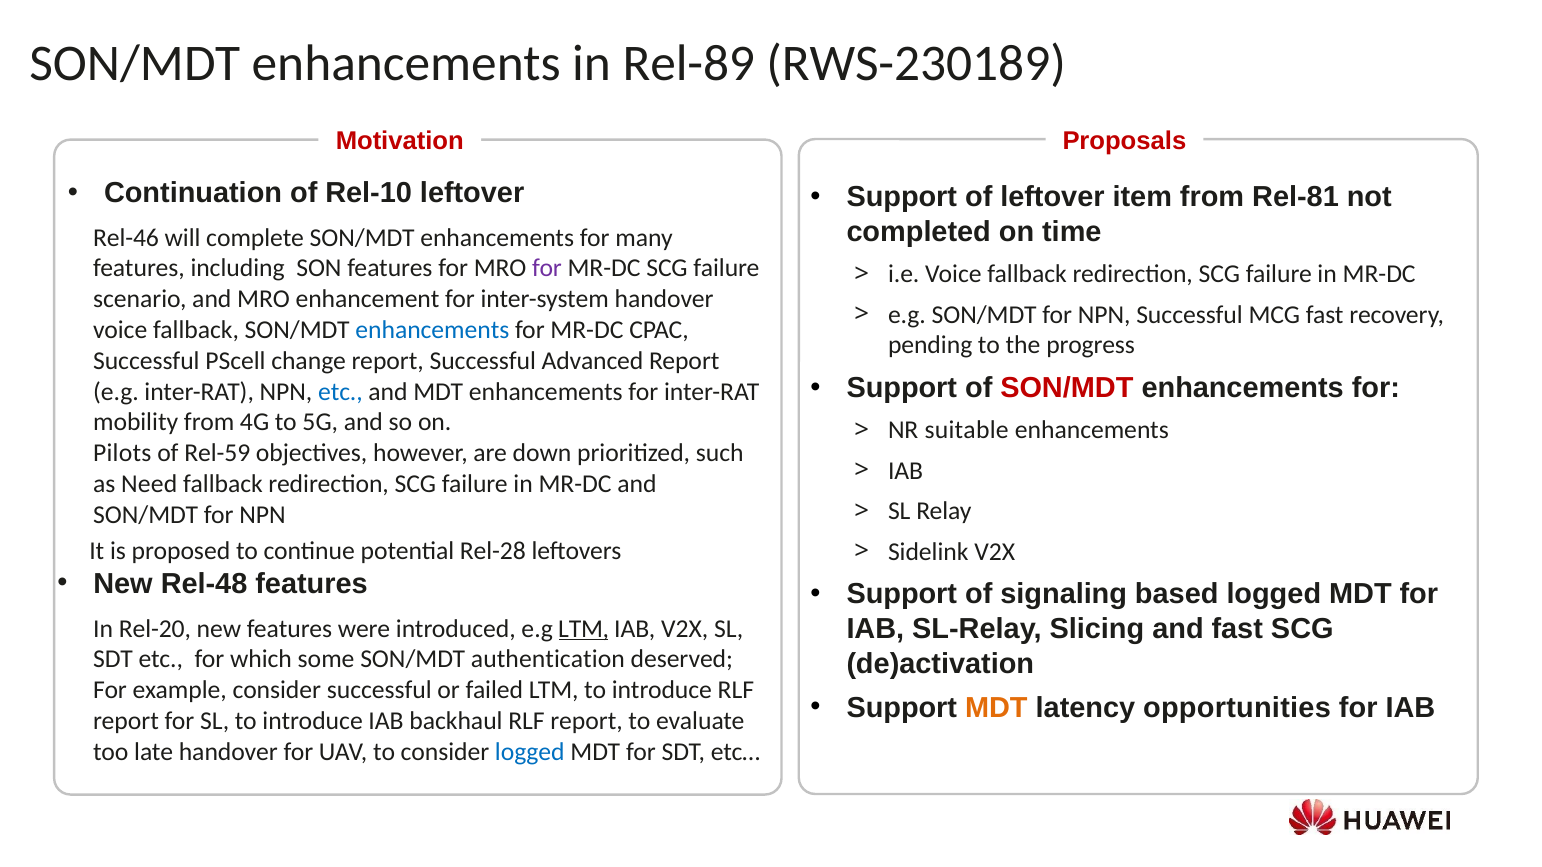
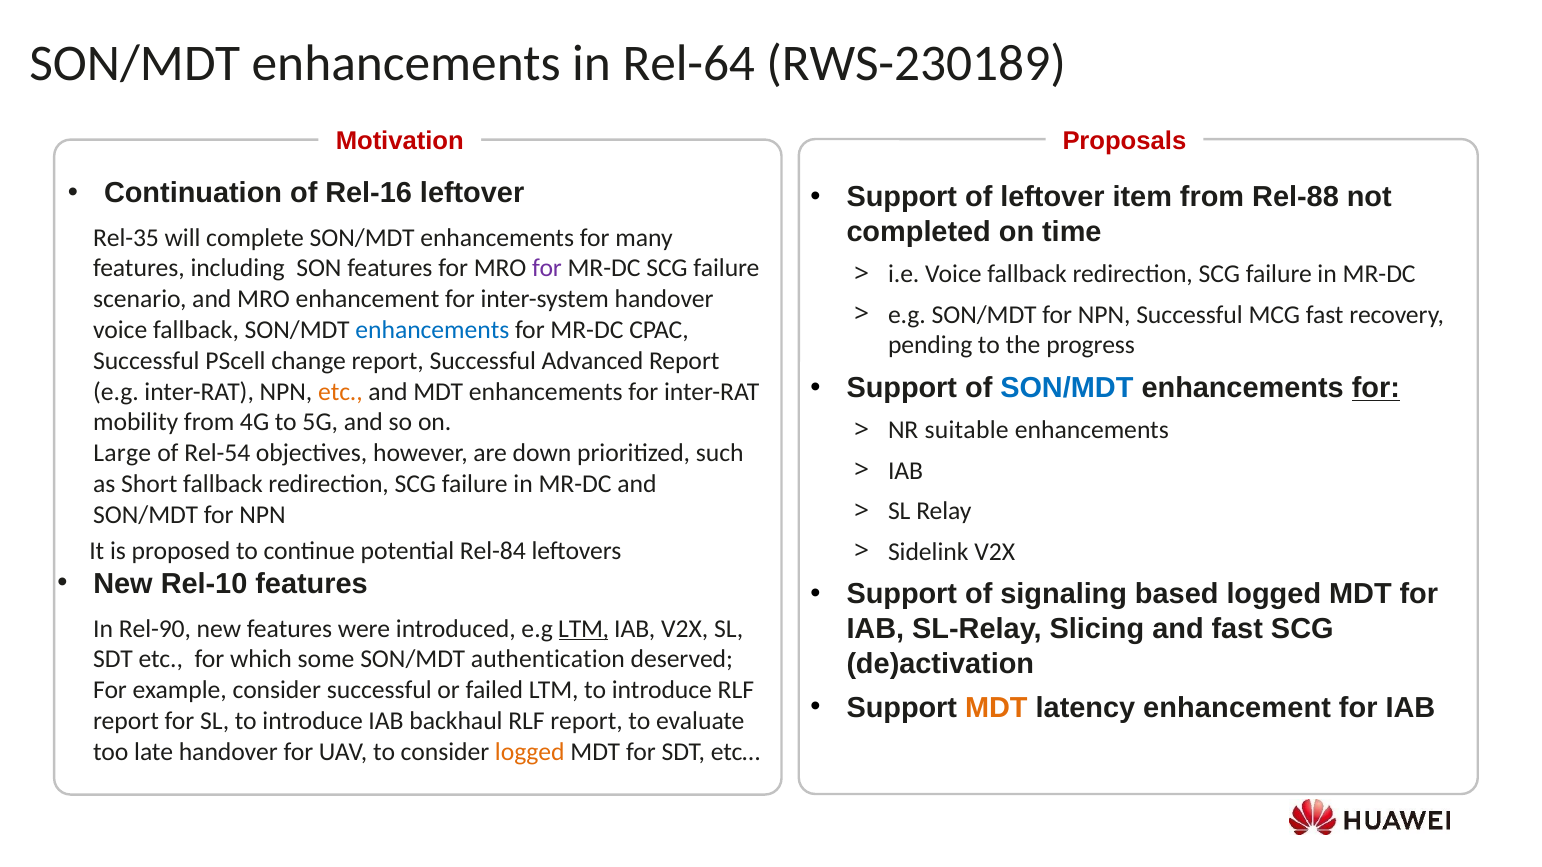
Rel-89: Rel-89 -> Rel-64 (689, 64)
Rel-10: Rel-10 -> Rel-16 (369, 193)
Rel-81: Rel-81 -> Rel-88 (1296, 197)
Rel-46: Rel-46 -> Rel-35 (126, 238)
SON/MDT colour: red -> blue (1067, 388)
for underline: none -> present (1376, 388)
etc colour: blue -> orange (340, 392)
Pilots: Pilots -> Large (122, 453)
Rel-59: Rel-59 -> Rel-54 (217, 453)
Need: Need -> Short (149, 484)
Rel-28: Rel-28 -> Rel-84 (493, 551)
Rel-48: Rel-48 -> Rel-10 (204, 584)
Rel-20: Rel-20 -> Rel-90 (155, 629)
latency opportunities: opportunities -> enhancement (1237, 708)
logged colour: blue -> orange (530, 752)
